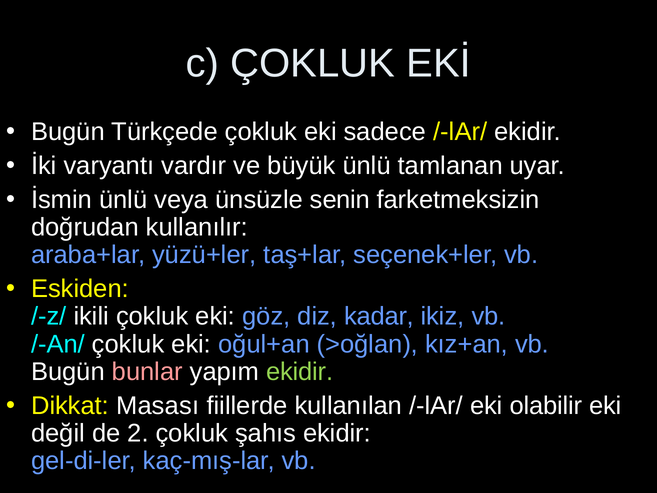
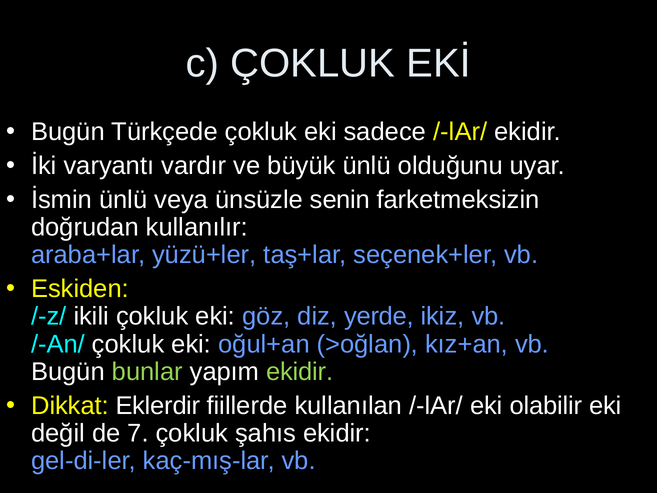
tamlanan: tamlanan -> olduğunu (450, 166)
kadar: kadar -> yerde (379, 316)
bunlar colour: pink -> light green (147, 371)
Masası: Masası -> Eklerdir (158, 405)
2: 2 -> 7 (138, 433)
